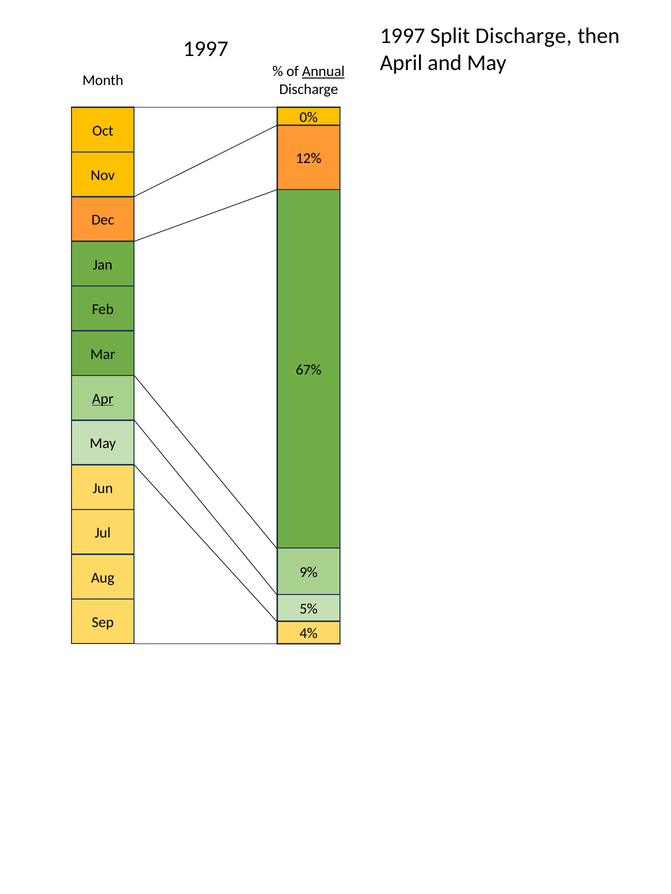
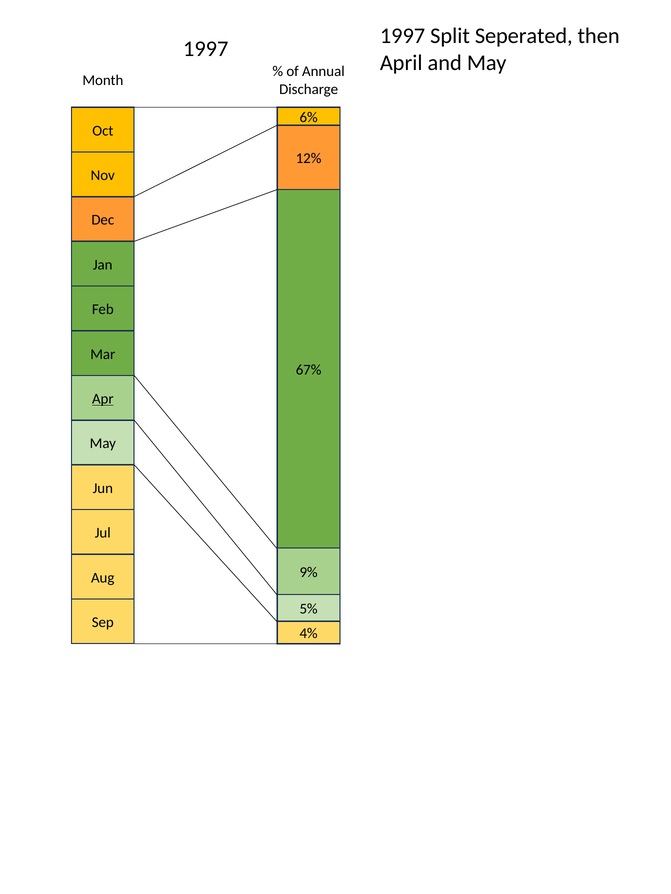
Split Discharge: Discharge -> Seperated (524, 36)
Annual underline: present -> none (323, 72)
0%: 0% -> 6% (309, 117)
